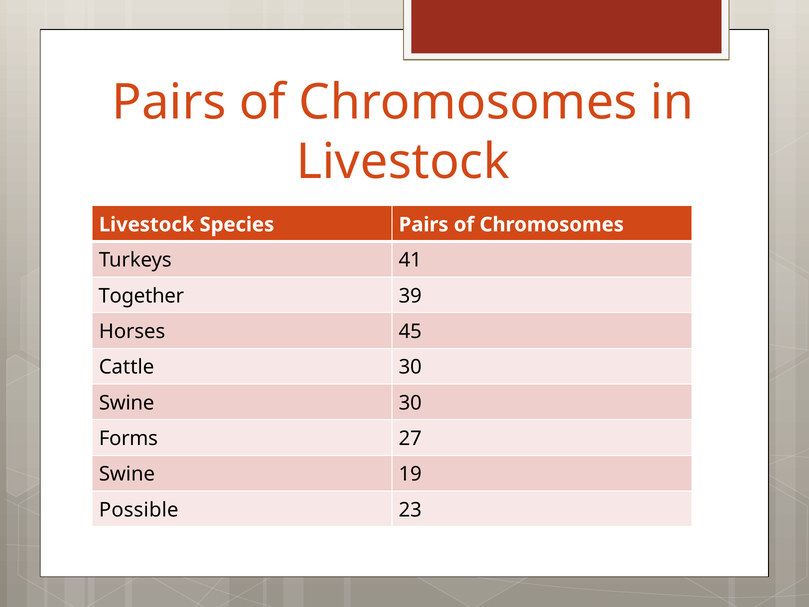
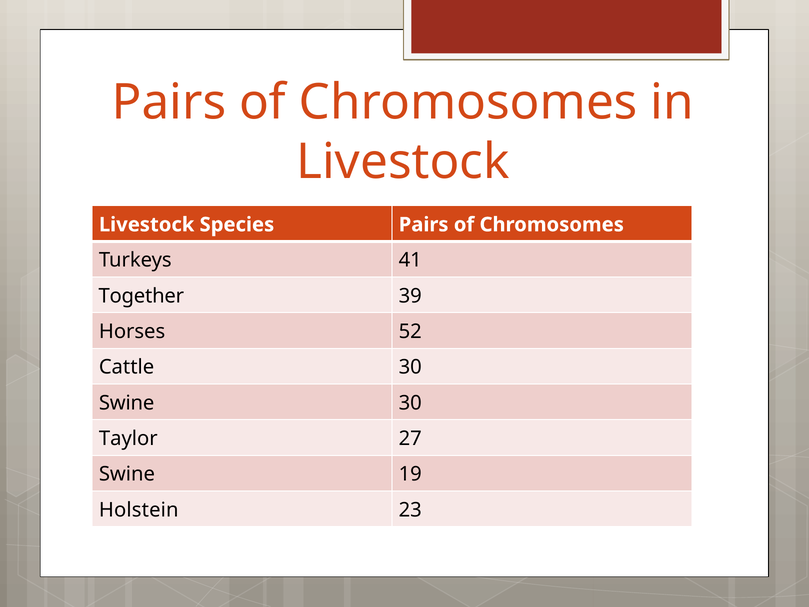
45: 45 -> 52 (410, 331)
Forms: Forms -> Taylor (128, 438)
Possible: Possible -> Holstein (139, 510)
